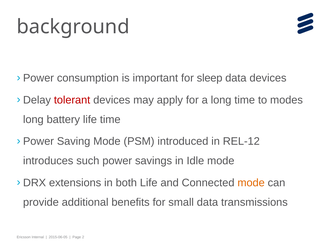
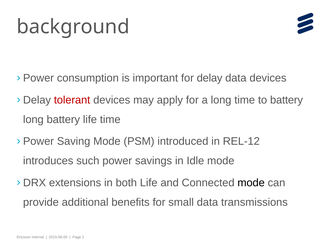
sleep: sleep -> delay (210, 78)
to modes: modes -> battery (287, 100)
mode colour: orange -> black (251, 183)
